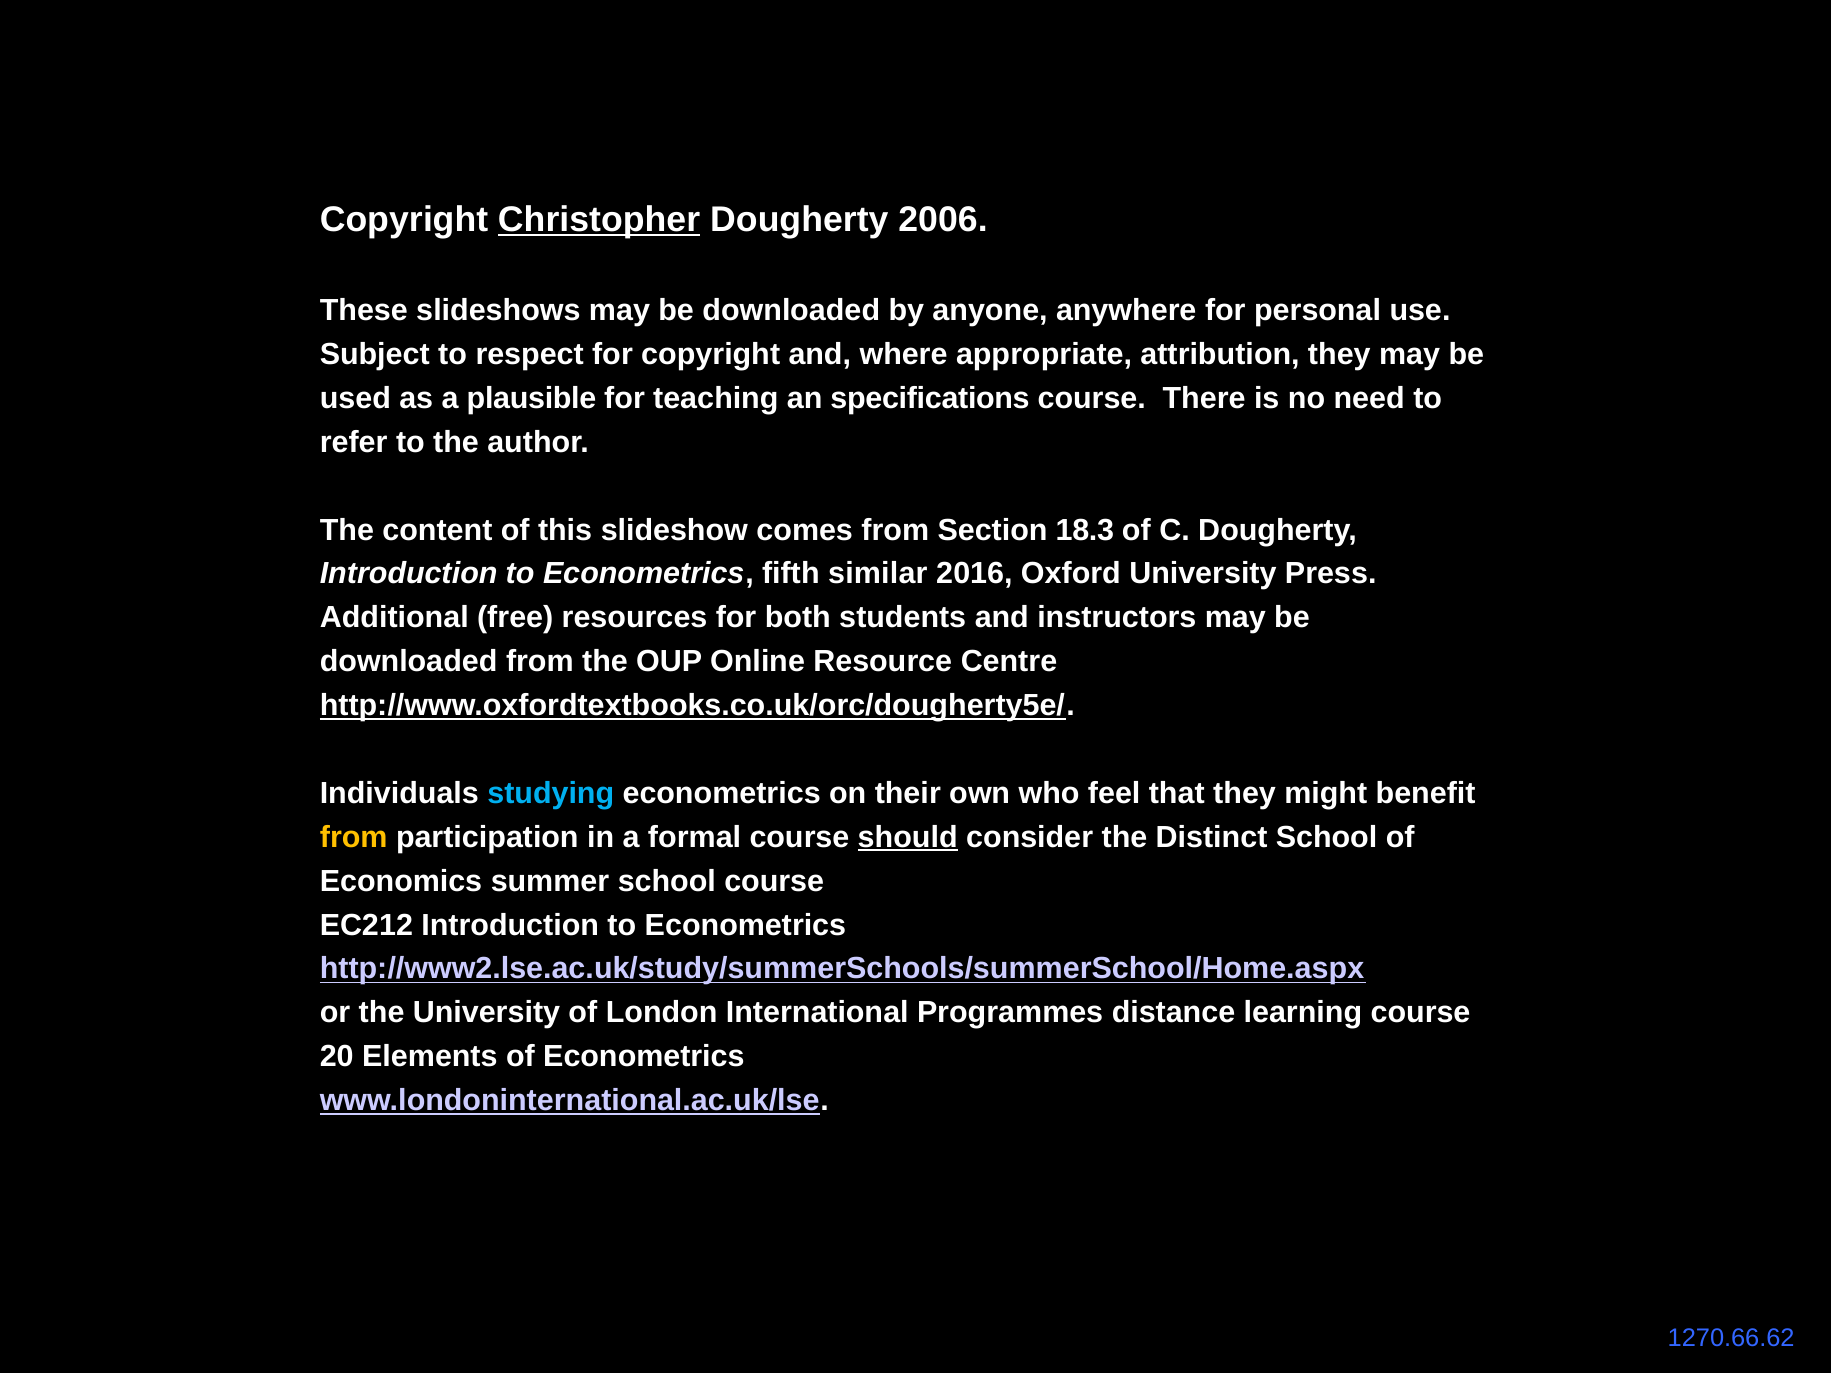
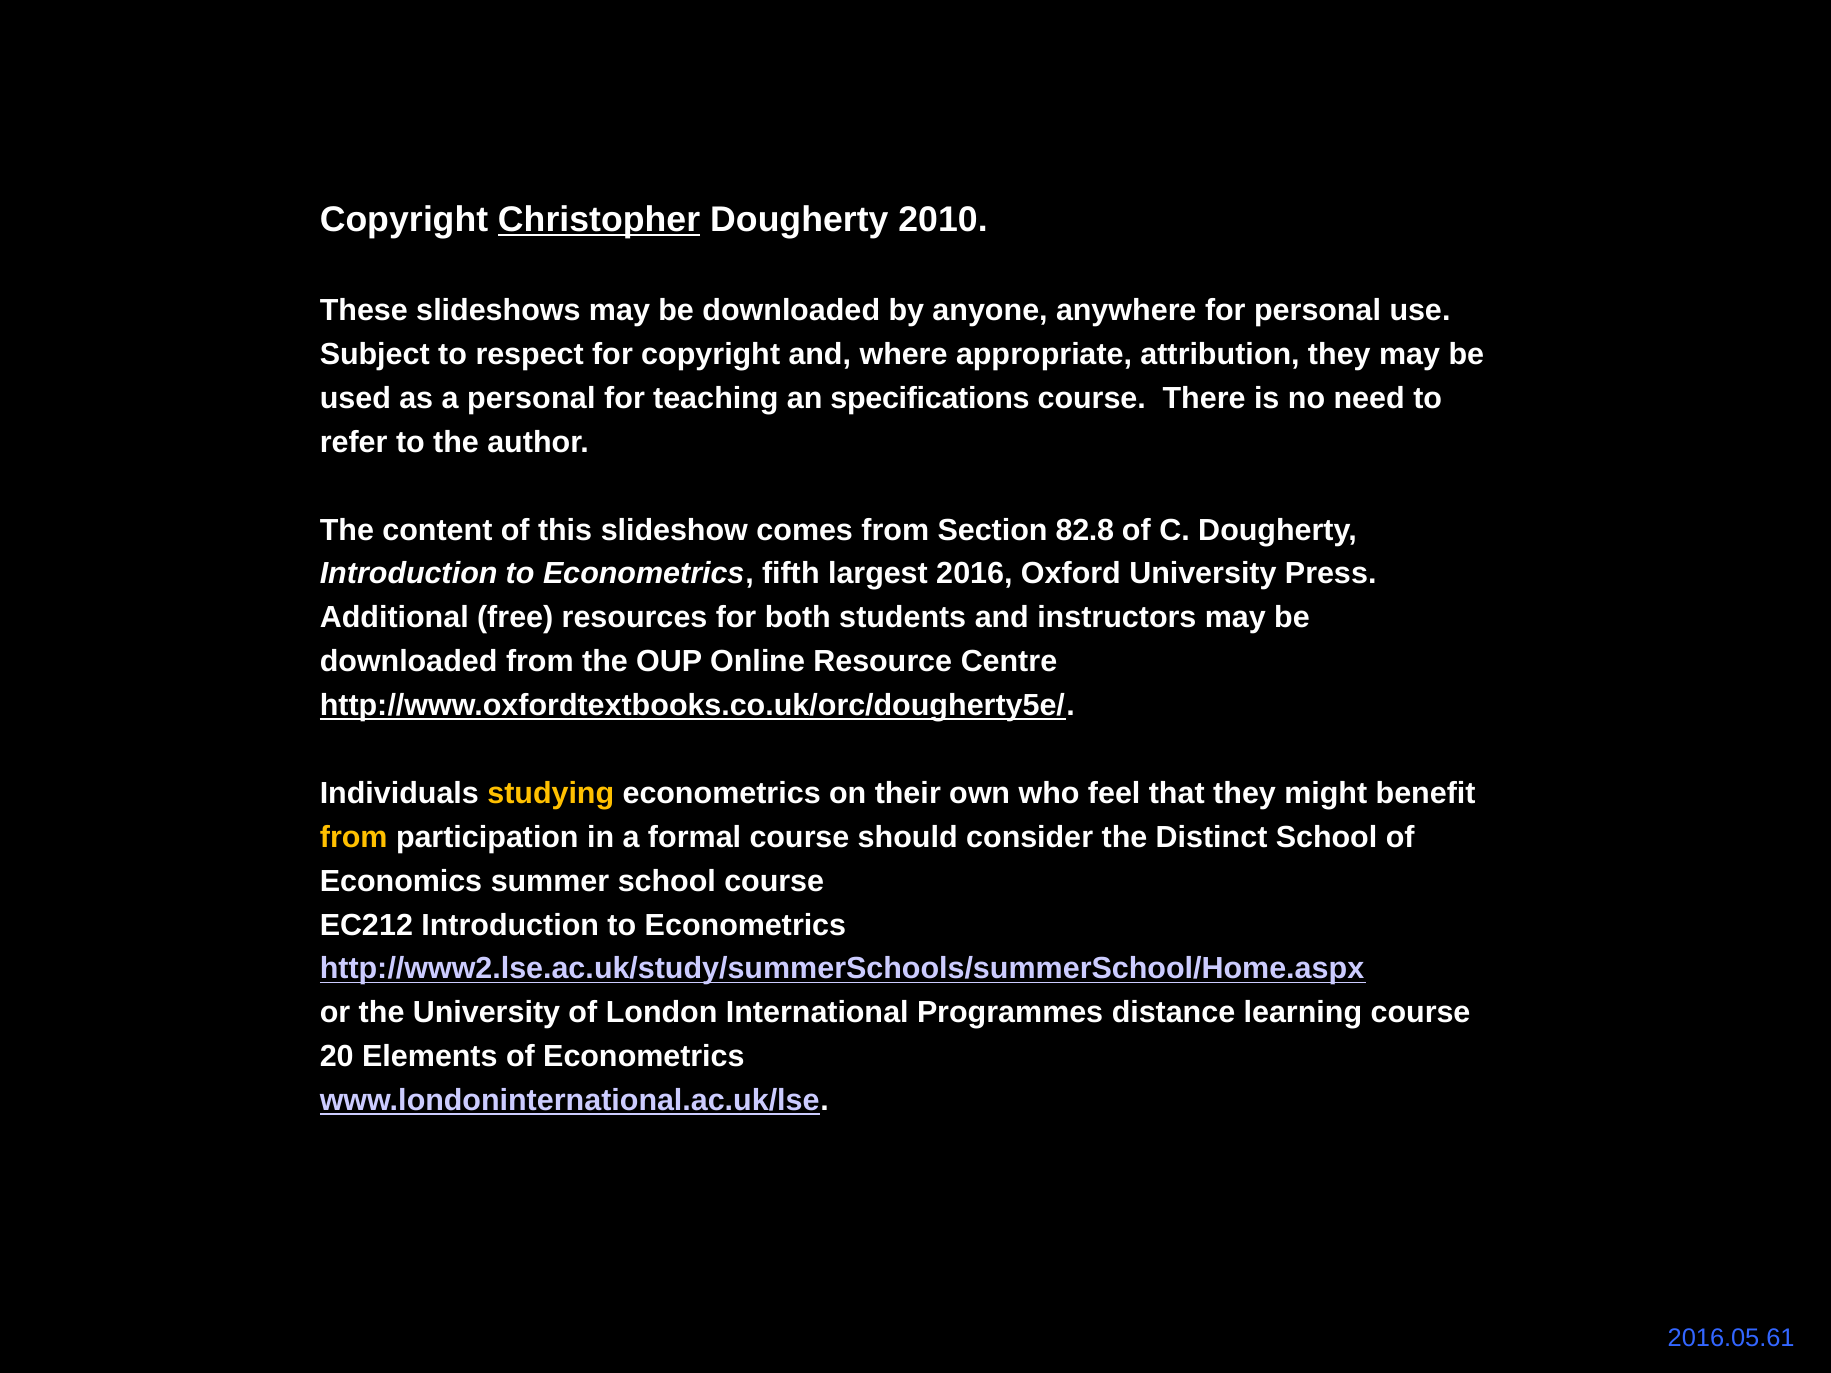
2006: 2006 -> 2010 (943, 220)
a plausible: plausible -> personal (531, 398)
18.3: 18.3 -> 82.8 (1085, 530)
similar: similar -> largest (878, 574)
studying colour: light blue -> yellow (551, 793)
should underline: present -> none (908, 837)
1270.66.62: 1270.66.62 -> 2016.05.61 (1731, 1338)
